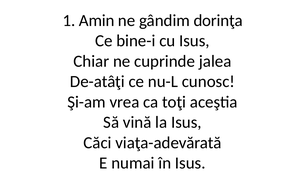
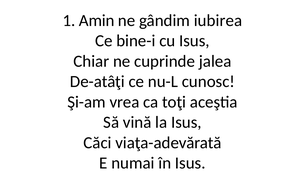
dorinţa: dorinţa -> iubirea (218, 20)
